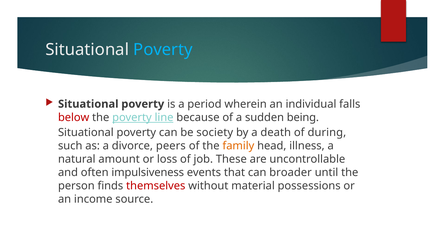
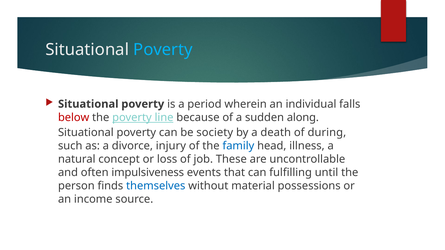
being: being -> along (303, 118)
peers: peers -> injury (171, 146)
family colour: orange -> blue (238, 146)
amount: amount -> concept (119, 159)
broader: broader -> fulfilling (291, 173)
themselves colour: red -> blue (156, 186)
